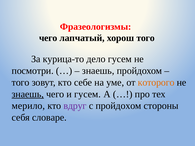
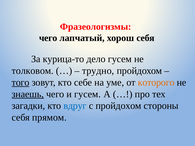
хорош того: того -> себя (146, 38)
посмотри: посмотри -> толковом (33, 71)
знаешь: знаешь -> трудно (98, 71)
того underline: none -> present (21, 83)
мерило: мерило -> загадки (28, 106)
вдруг colour: purple -> blue (75, 106)
словаре: словаре -> прямом (49, 118)
